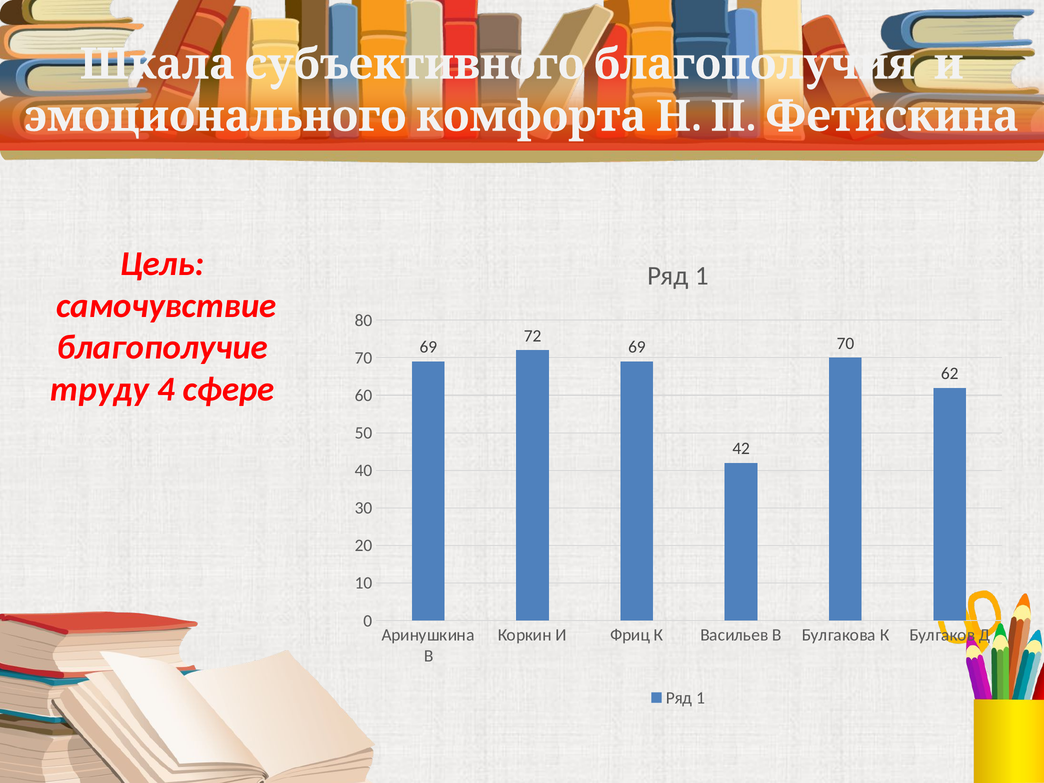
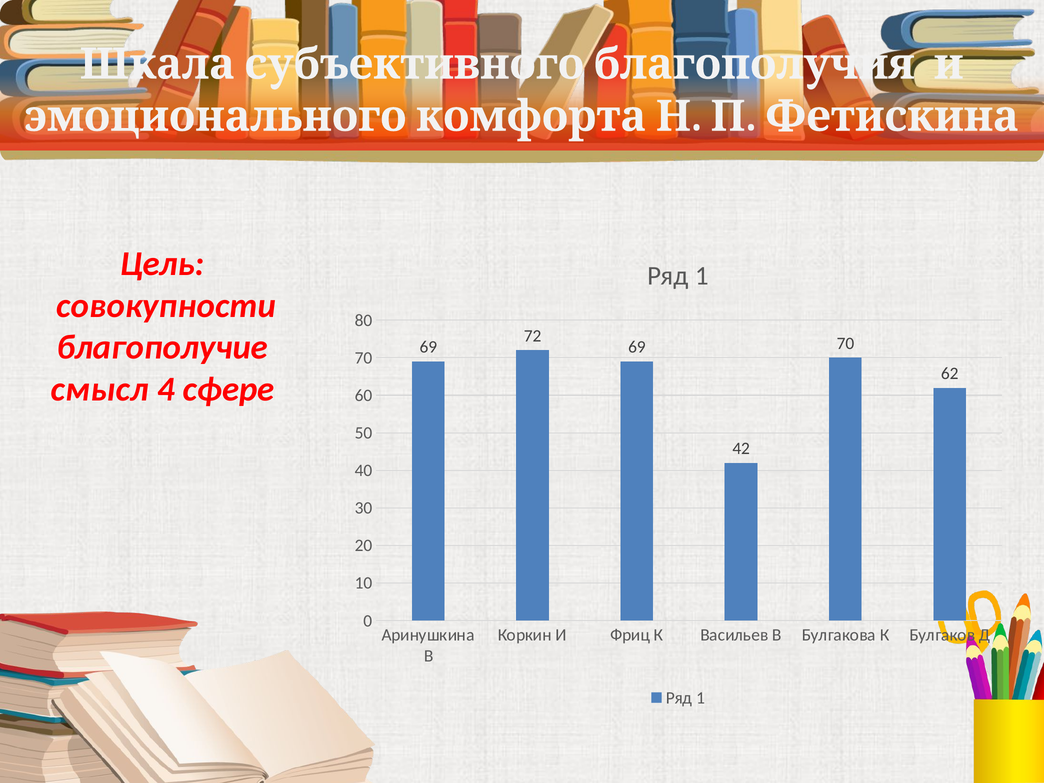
самочувствие: самочувствие -> совокупности (166, 306)
труду: труду -> смысл (100, 389)
